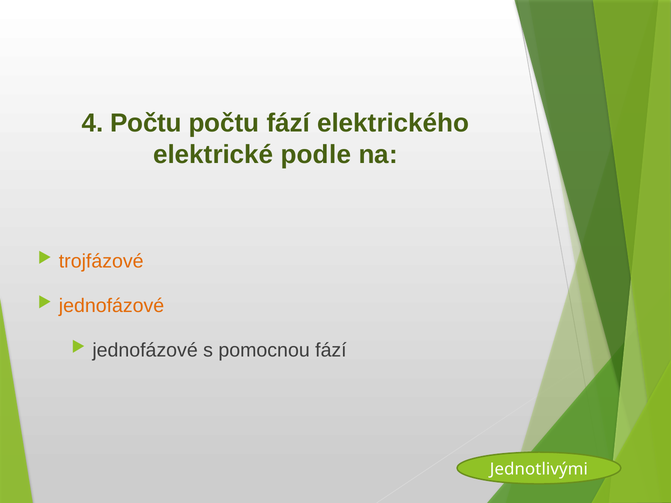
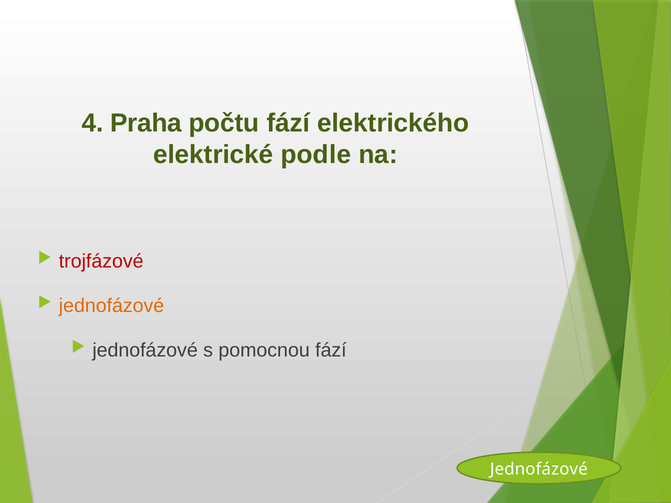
4 Počtu: Počtu -> Praha (146, 123)
trojfázové colour: orange -> red (101, 261)
Jednotlivými: Jednotlivými -> Jednofázové (539, 469)
